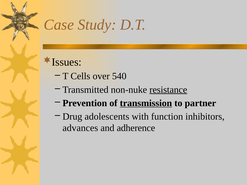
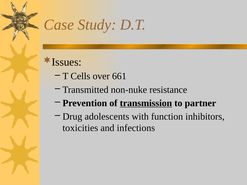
540: 540 -> 661 (119, 76)
resistance underline: present -> none (168, 90)
advances: advances -> toxicities (80, 128)
adherence: adherence -> infections (136, 128)
